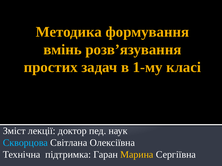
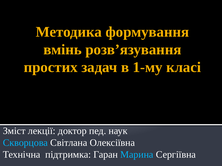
Марина colour: yellow -> light blue (137, 155)
